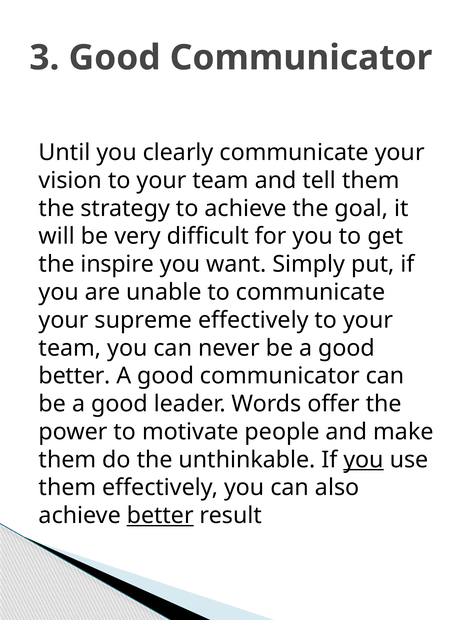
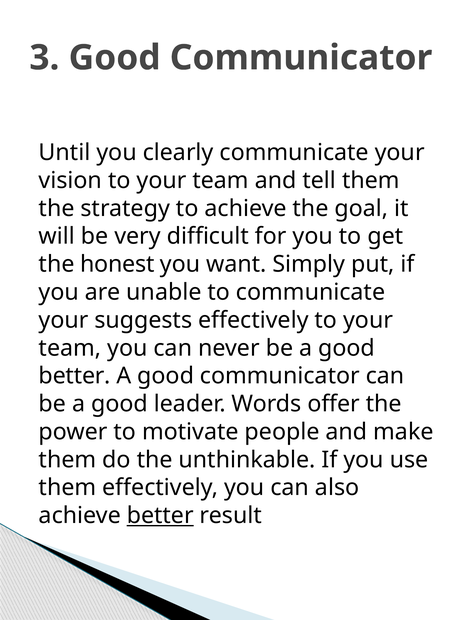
inspire: inspire -> honest (117, 264)
supreme: supreme -> suggests (143, 320)
you underline: present -> none (364, 460)
